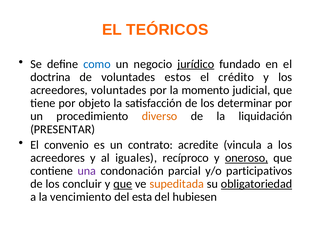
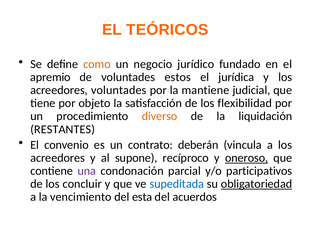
como colour: blue -> orange (97, 64)
jurídico underline: present -> none (196, 64)
doctrina: doctrina -> apremio (50, 77)
crédito: crédito -> jurídica (236, 77)
momento: momento -> mantiene (205, 90)
determinar: determinar -> flexibilidad (245, 103)
PRESENTAR: PRESENTAR -> RESTANTES (63, 129)
acredite: acredite -> deberán (198, 145)
iguales: iguales -> supone (136, 158)
que underline: present -> none (123, 184)
supeditada colour: orange -> blue (177, 184)
hubiesen: hubiesen -> acuerdos (195, 197)
